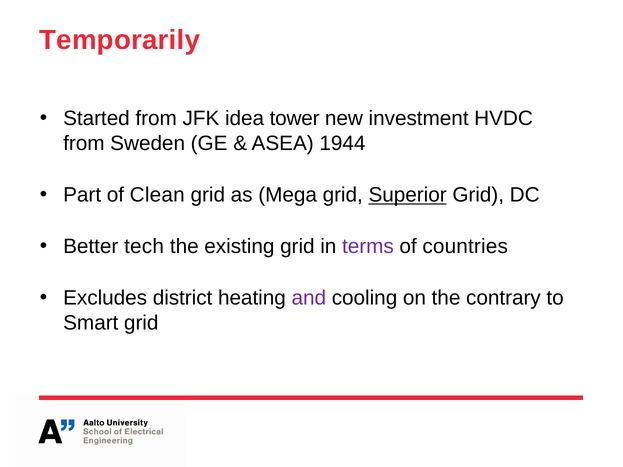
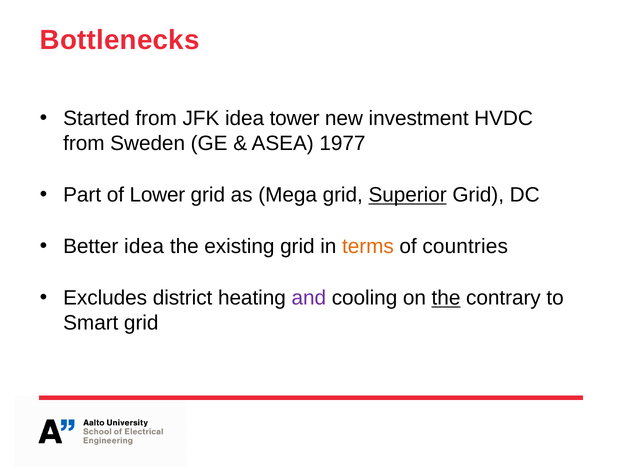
Temporarily: Temporarily -> Bottlenecks (120, 40)
1944: 1944 -> 1977 (342, 144)
Clean: Clean -> Lower (157, 195)
Better tech: tech -> idea (144, 247)
terms colour: purple -> orange (368, 247)
the underline: none -> present (446, 298)
